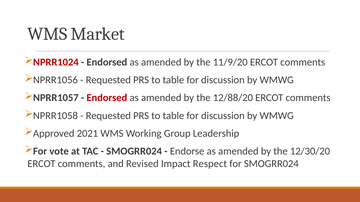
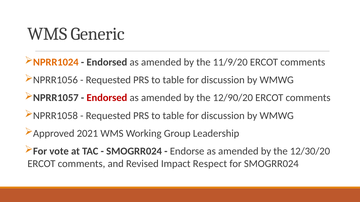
Market: Market -> Generic (98, 34)
NPRR1024 colour: red -> orange (56, 62)
12/88/20: 12/88/20 -> 12/90/20 (233, 98)
